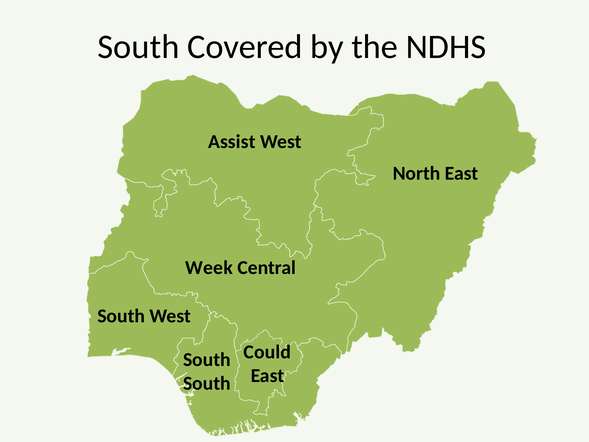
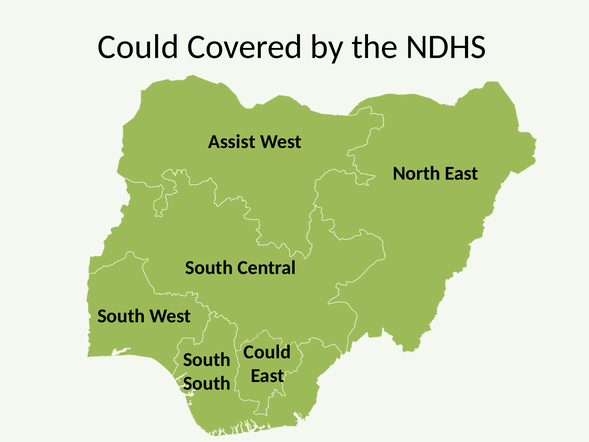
South: South -> Could (138, 47)
Week: Week -> South (209, 267)
